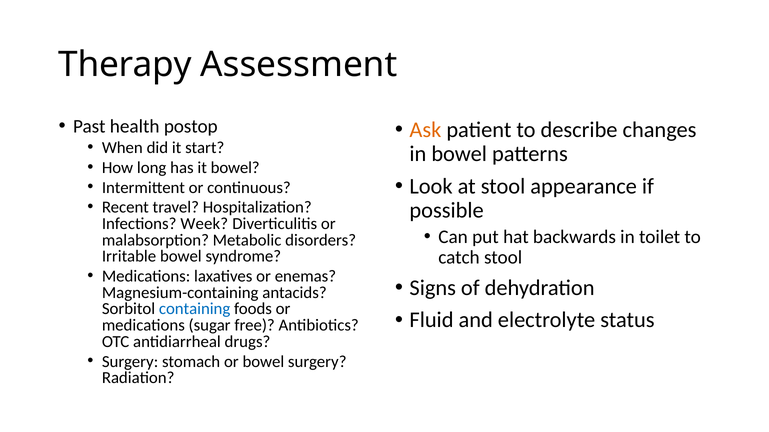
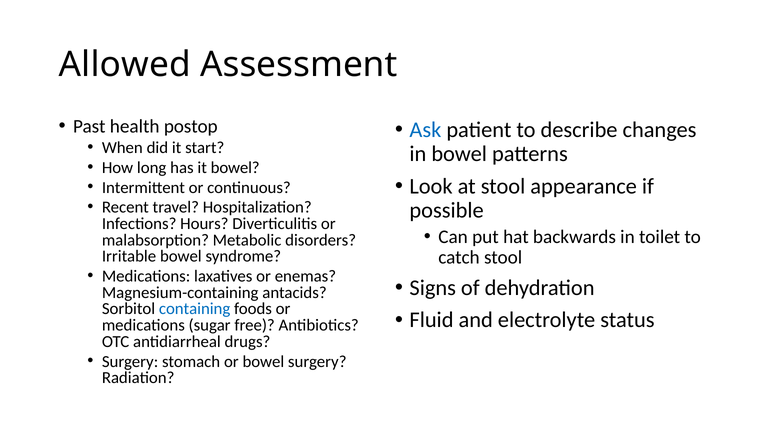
Therapy: Therapy -> Allowed (125, 65)
Ask colour: orange -> blue (425, 130)
Week: Week -> Hours (204, 224)
